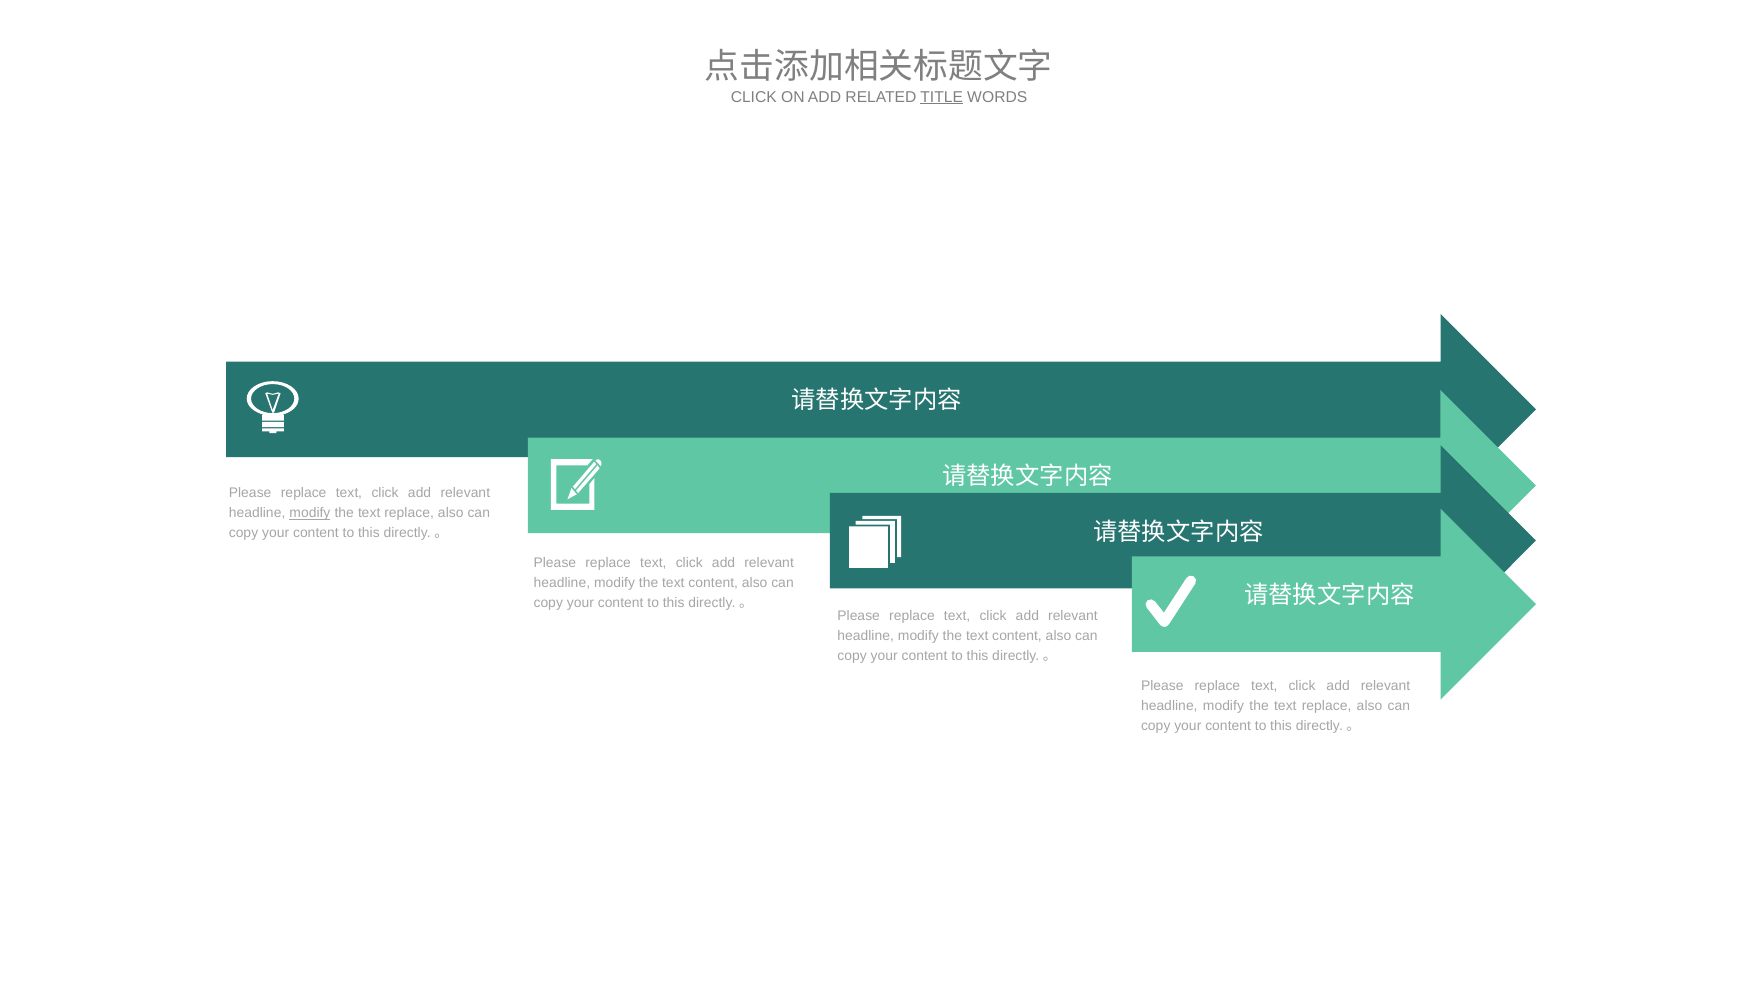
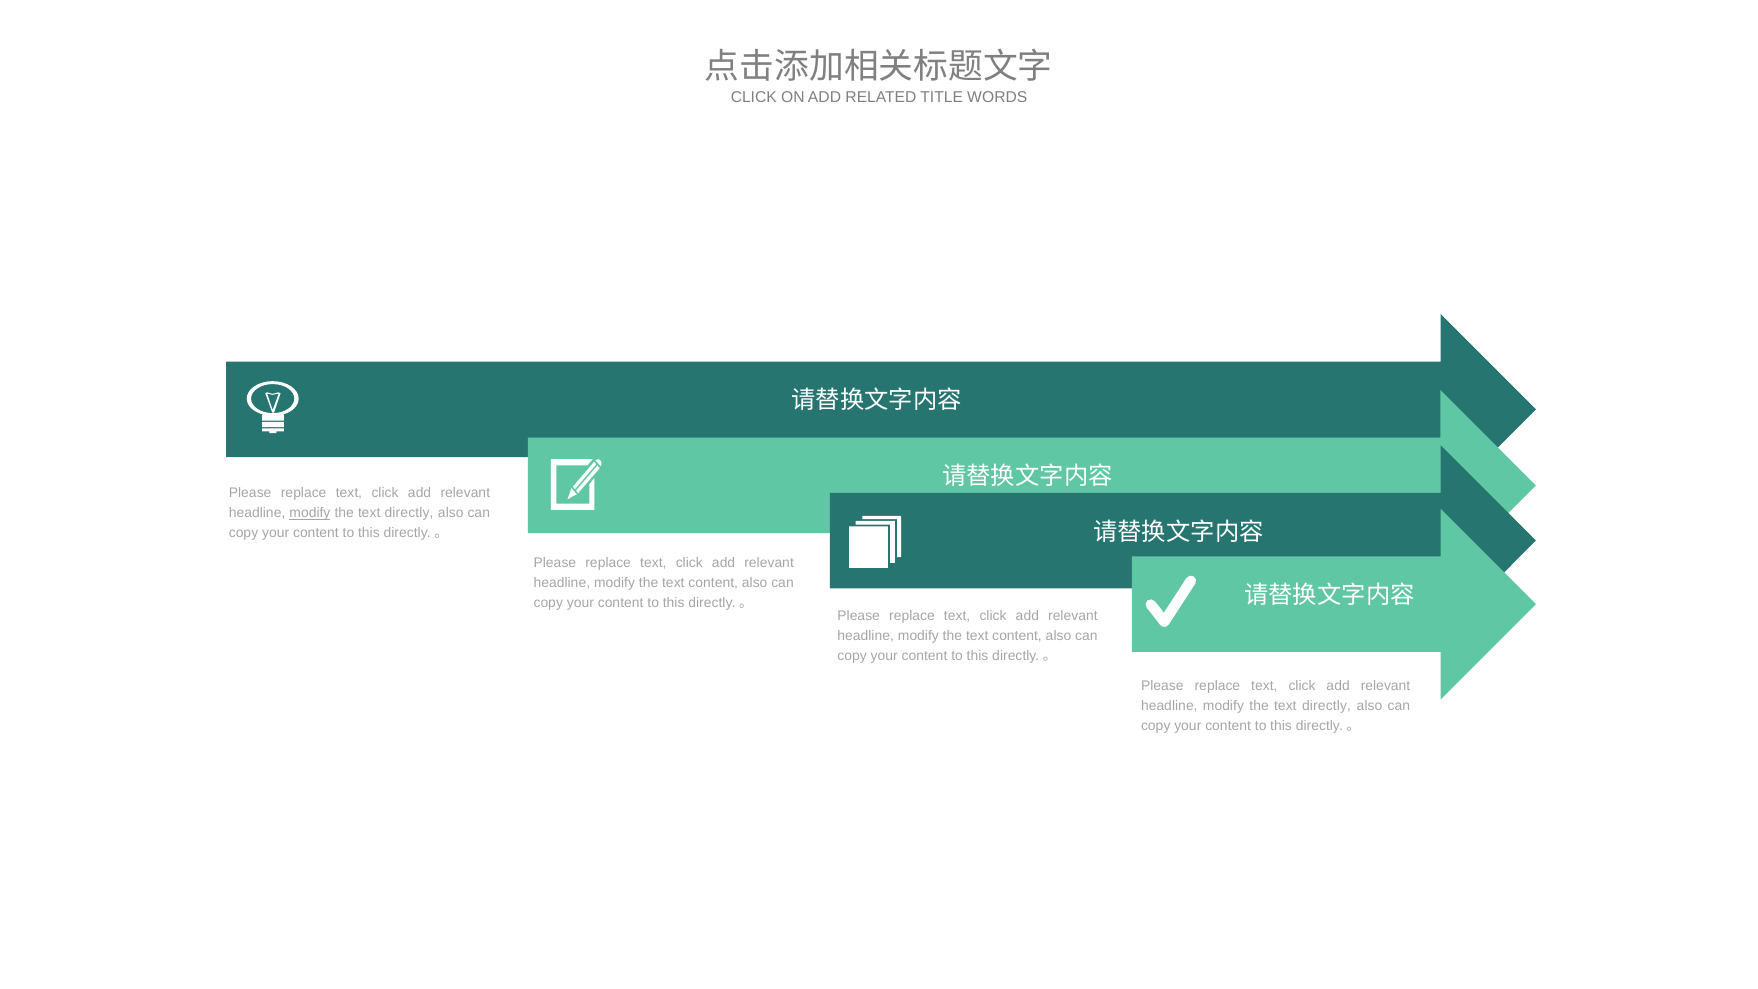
TITLE underline: present -> none (942, 97)
replace: replace -> directly (409, 513)
replace: replace -> directly (1327, 706)
